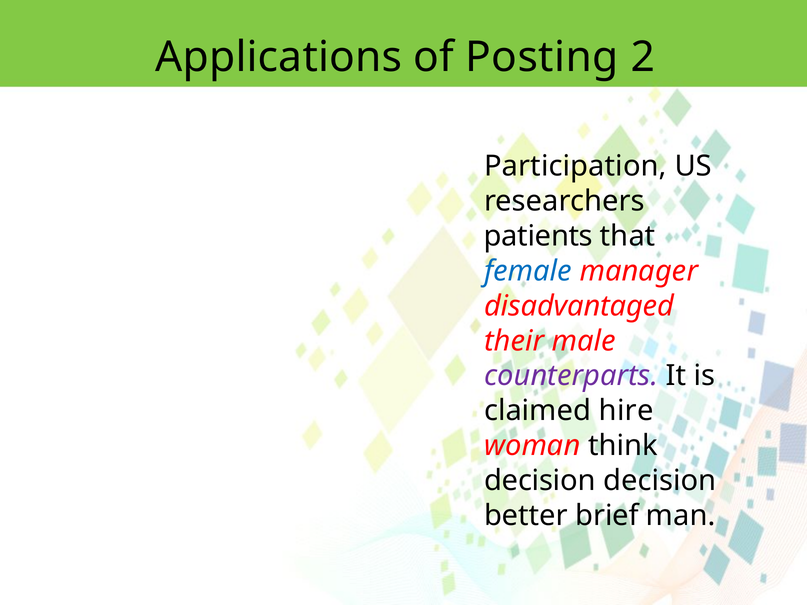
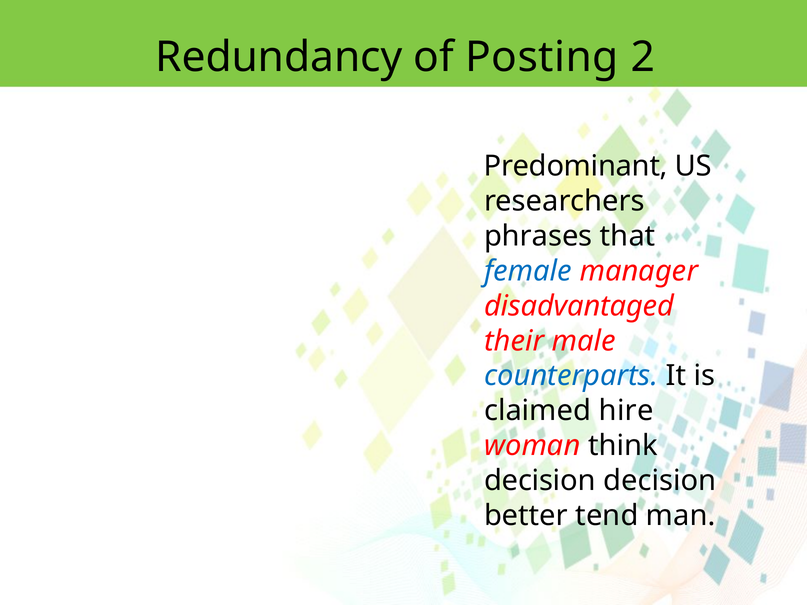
Applications: Applications -> Redundancy (279, 57)
Participation: Participation -> Predominant (576, 166)
patients: patients -> phrases (538, 236)
counterparts colour: purple -> blue (571, 376)
brief: brief -> tend (607, 516)
